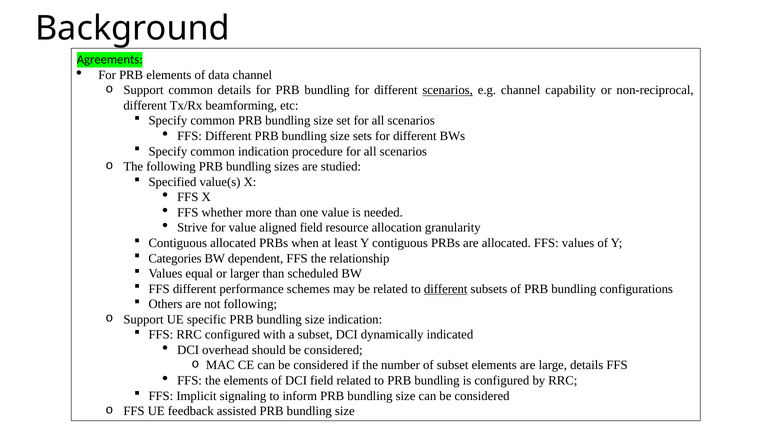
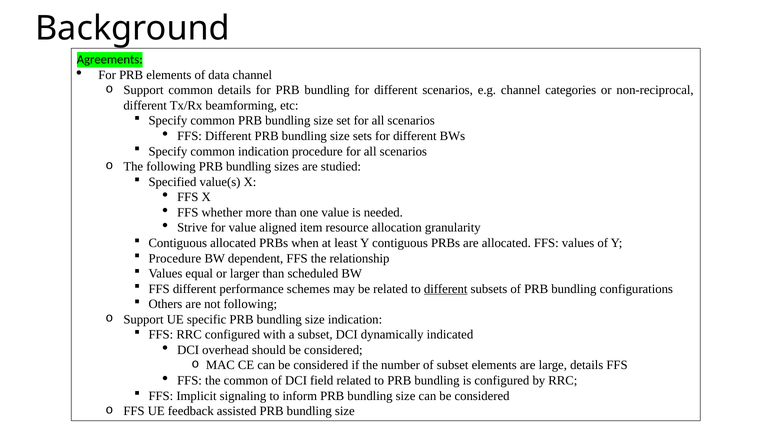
scenarios underline: present -> none (448, 90)
capability: capability -> categories (571, 90)
aligned field: field -> item (311, 228)
Categories: Categories -> Procedure (175, 258)
the elements: elements -> common (246, 381)
